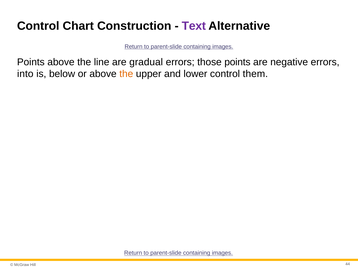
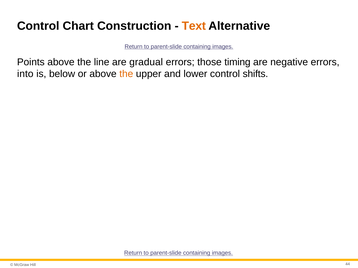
Text colour: purple -> orange (194, 26)
those points: points -> timing (237, 62)
them: them -> shifts (255, 74)
